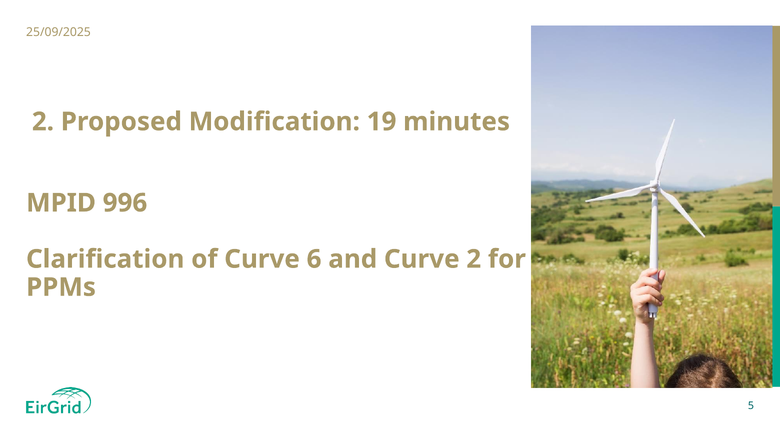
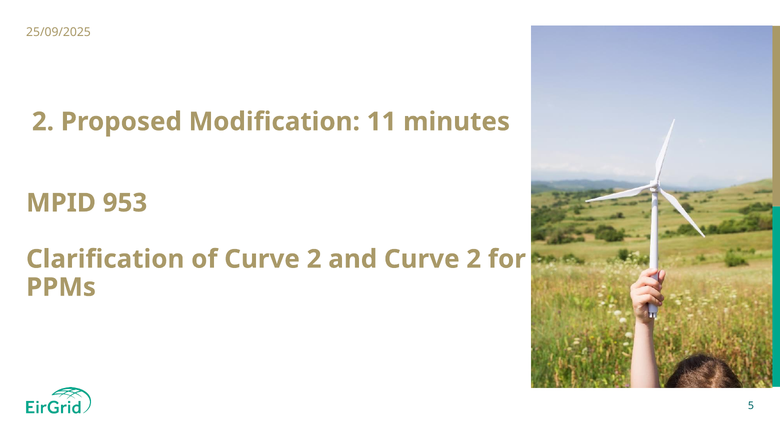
19: 19 -> 11 (382, 122)
996: 996 -> 953 (125, 203)
of Curve 6: 6 -> 2 (314, 259)
